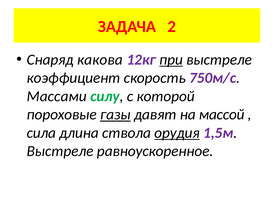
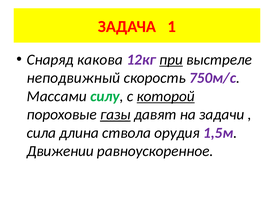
2: 2 -> 1 (172, 27)
коэффициент: коэффициент -> неподвижный (73, 78)
которой underline: none -> present (166, 96)
массой: массой -> задачи (222, 114)
орудия underline: present -> none (177, 133)
Выстреле: Выстреле -> Движении (60, 151)
